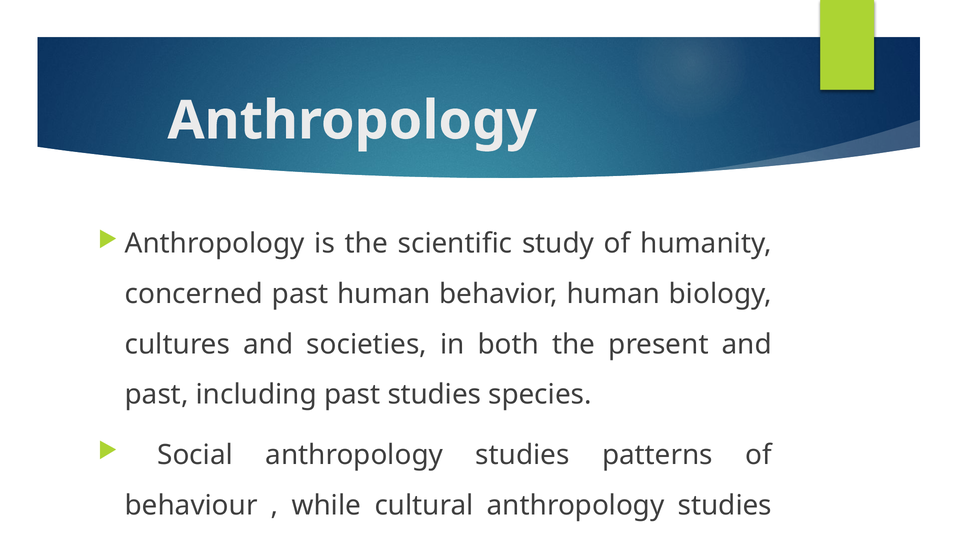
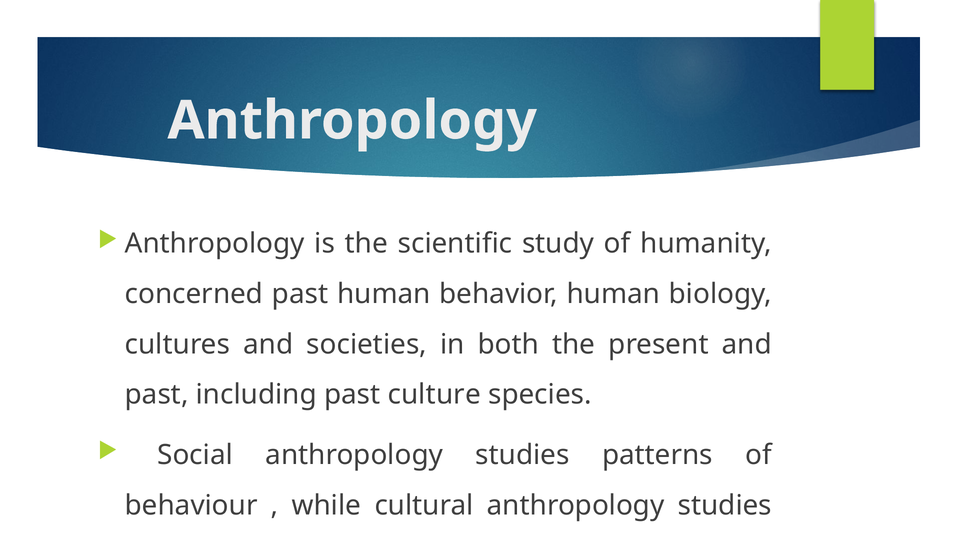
past studies: studies -> culture (434, 395)
